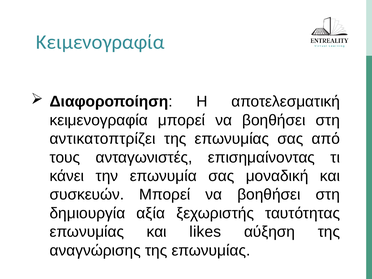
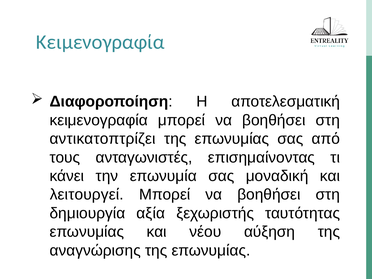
συσκευών: συσκευών -> λειτουργεί (87, 195)
likes: likes -> νέου (205, 232)
